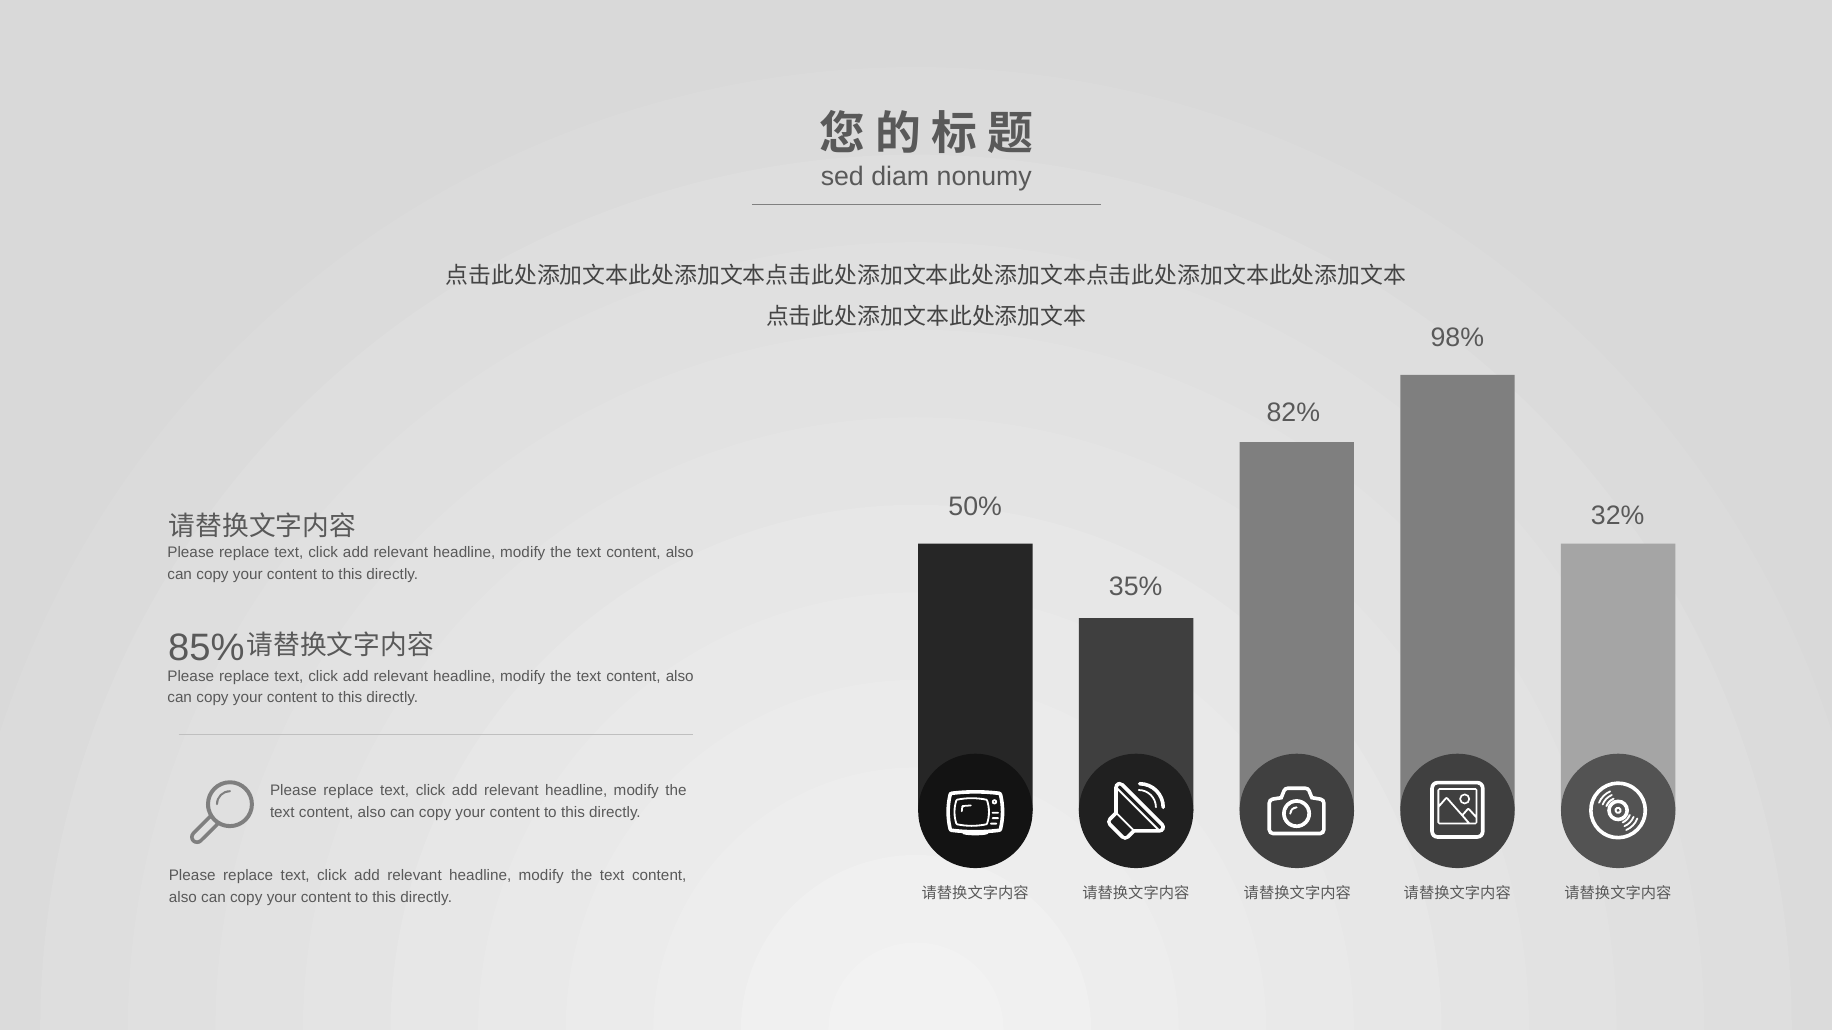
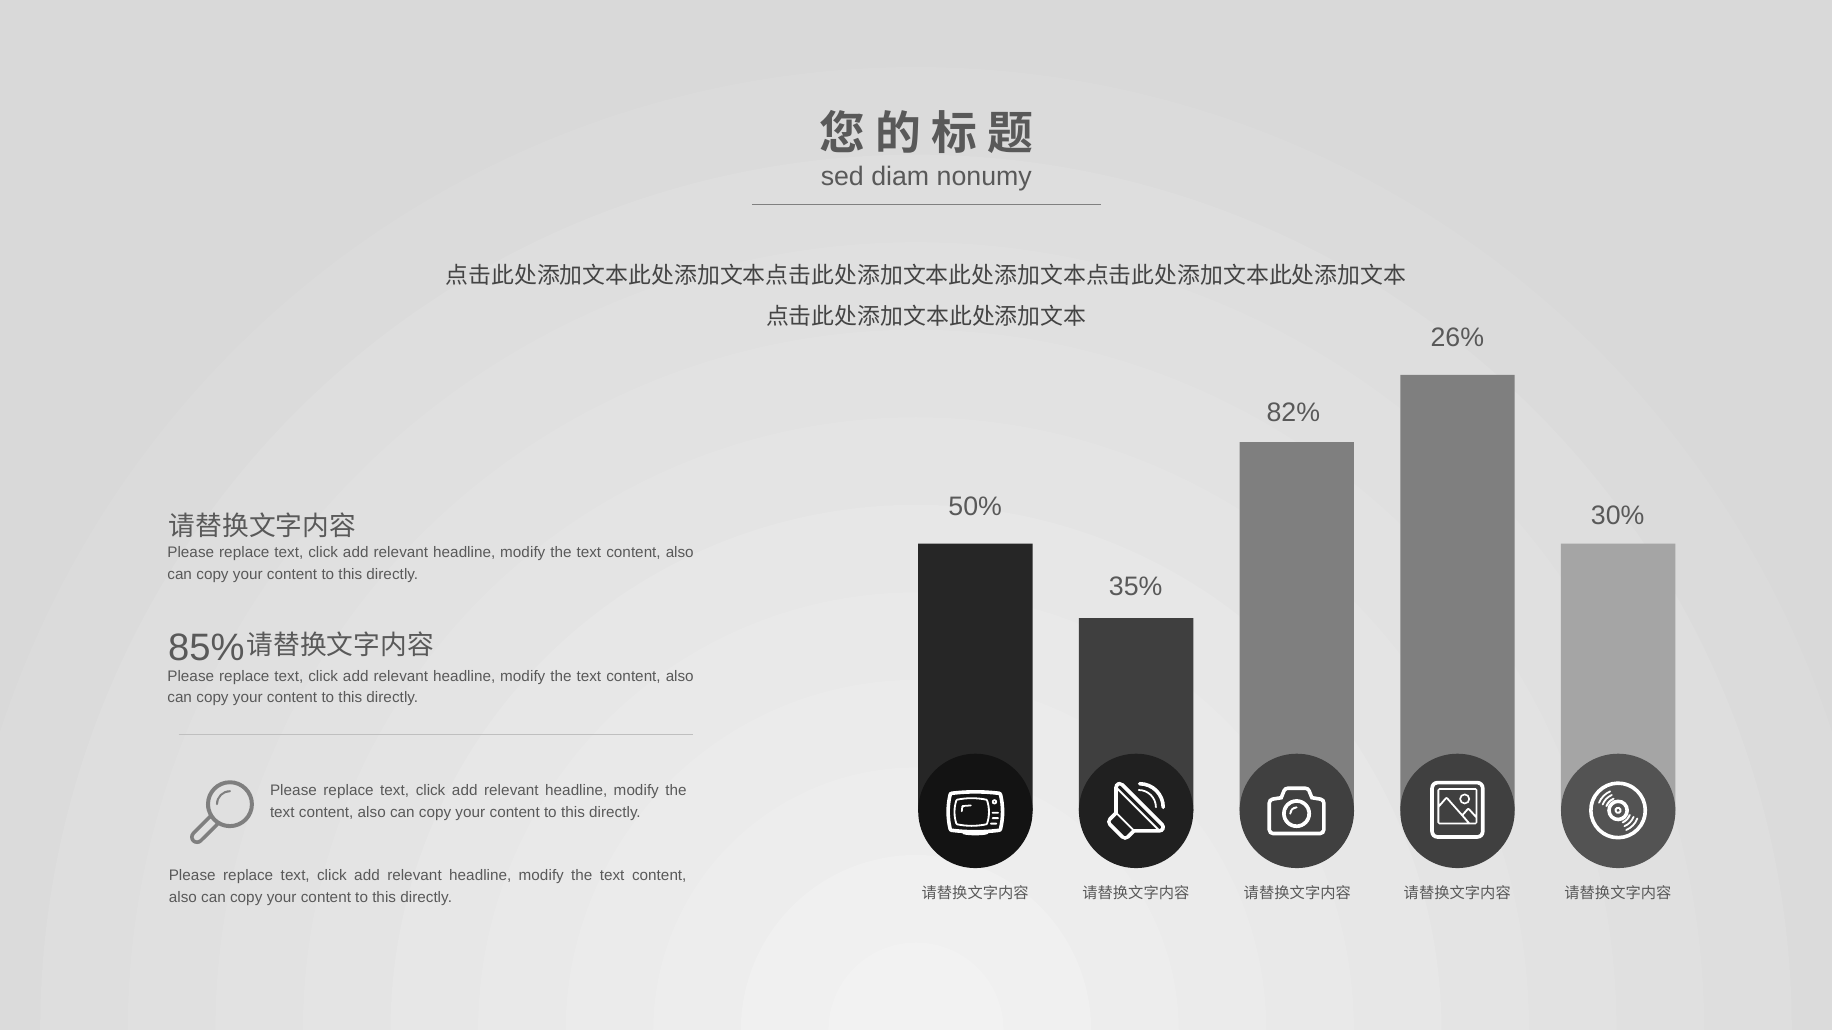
98%: 98% -> 26% (1457, 338)
32%: 32% -> 30% (1618, 516)
